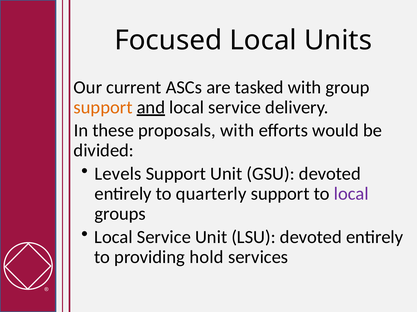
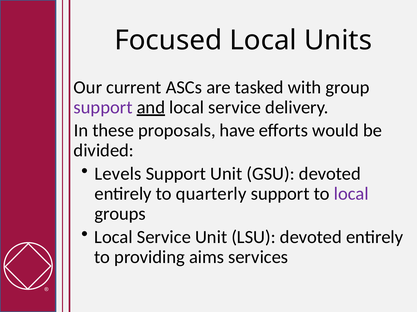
support colour: orange -> purple (103, 108)
proposals with: with -> have (237, 131)
hold: hold -> aims (207, 258)
